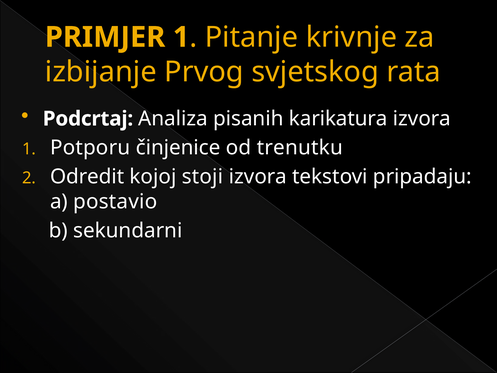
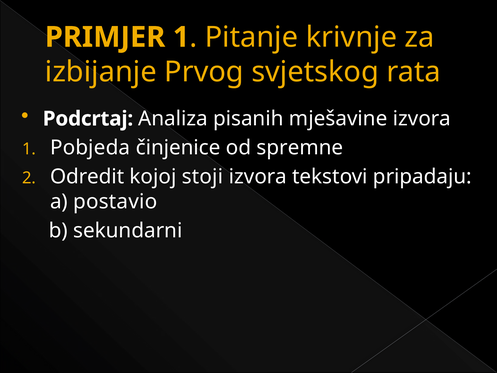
karikatura: karikatura -> mješavine (338, 119)
Potporu: Potporu -> Pobjeda (90, 148)
trenutku: trenutku -> spremne (300, 148)
